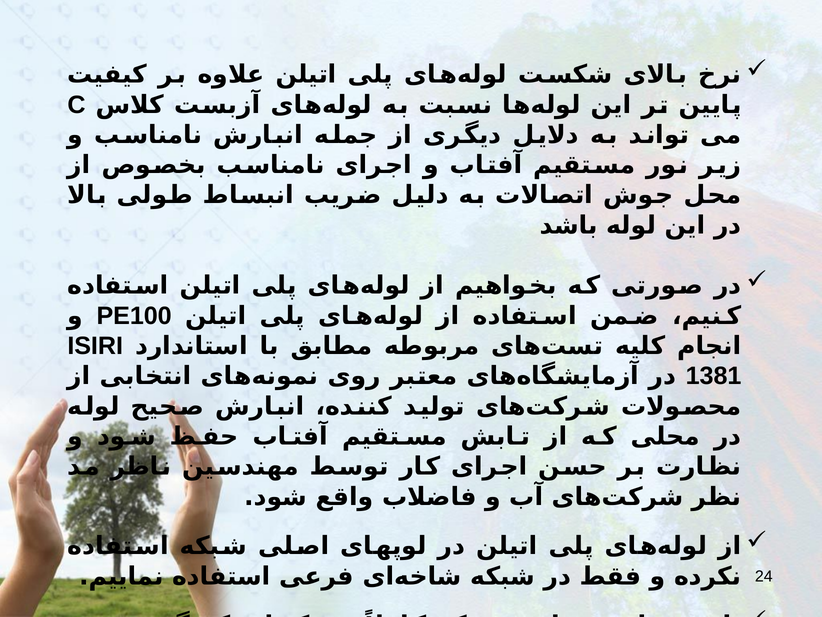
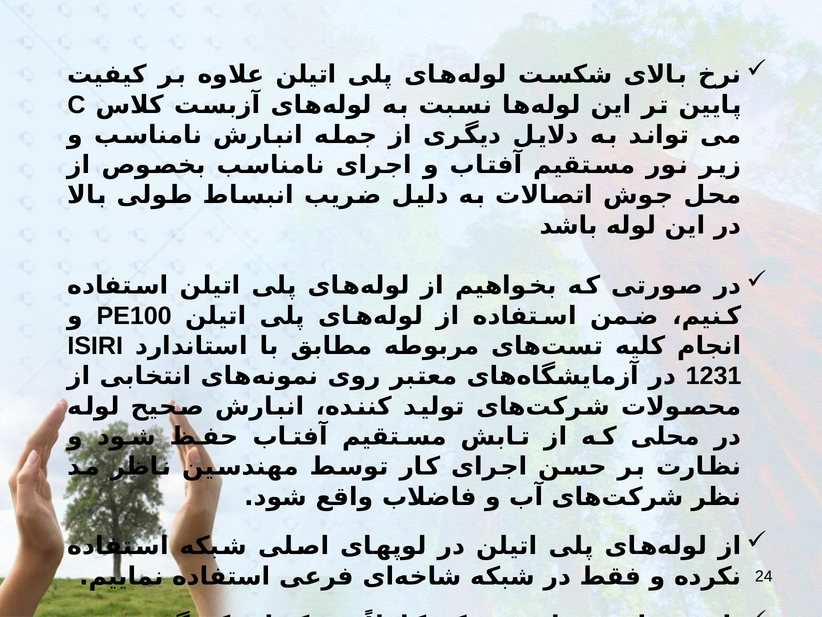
1381: 1381 -> 1231 (714, 376)
